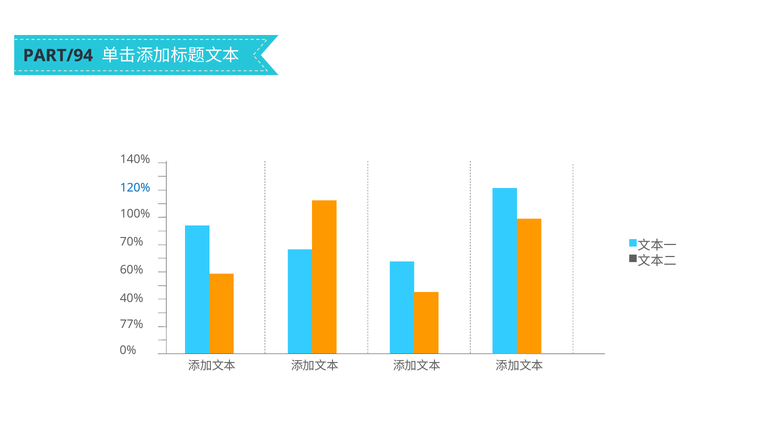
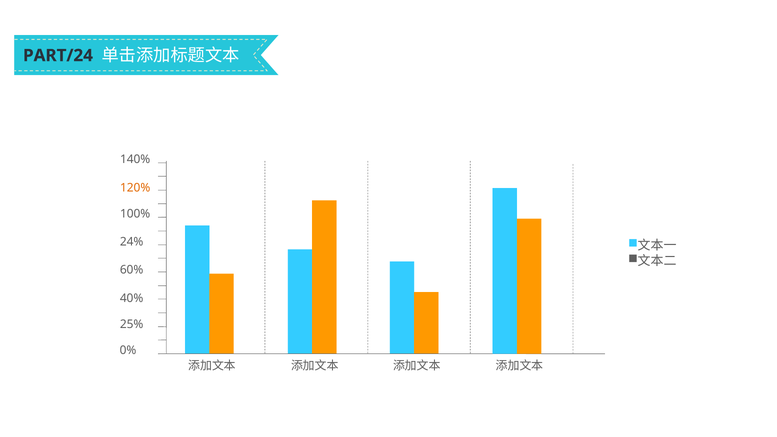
PART/94: PART/94 -> PART/24 (58, 56)
120% colour: blue -> orange (135, 188)
70%: 70% -> 24% (132, 242)
77%: 77% -> 25% (132, 324)
